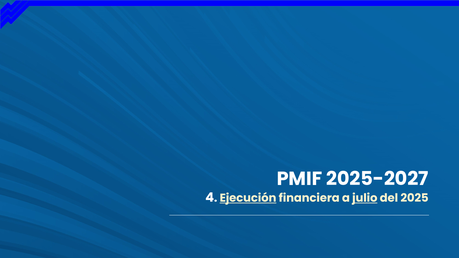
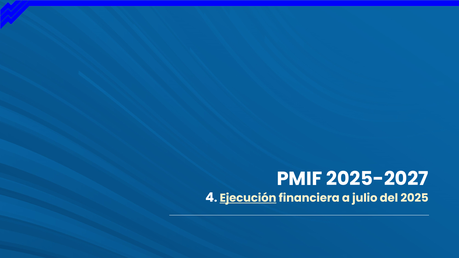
julio underline: present -> none (365, 198)
